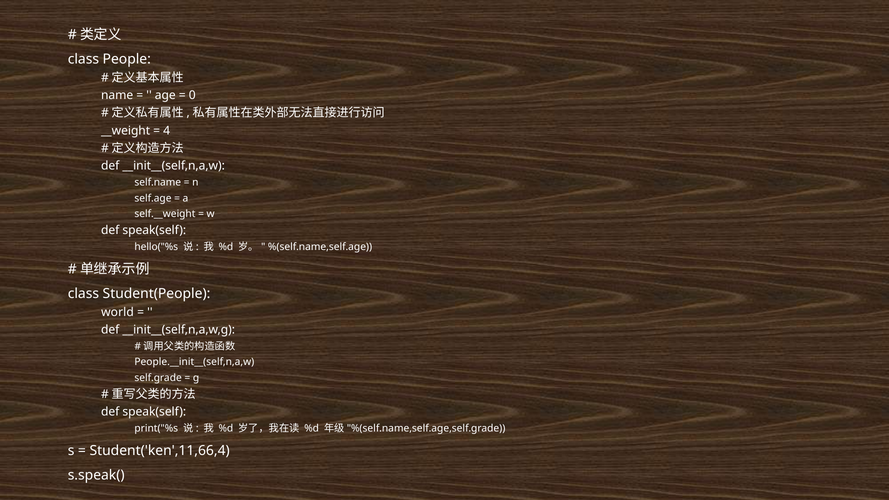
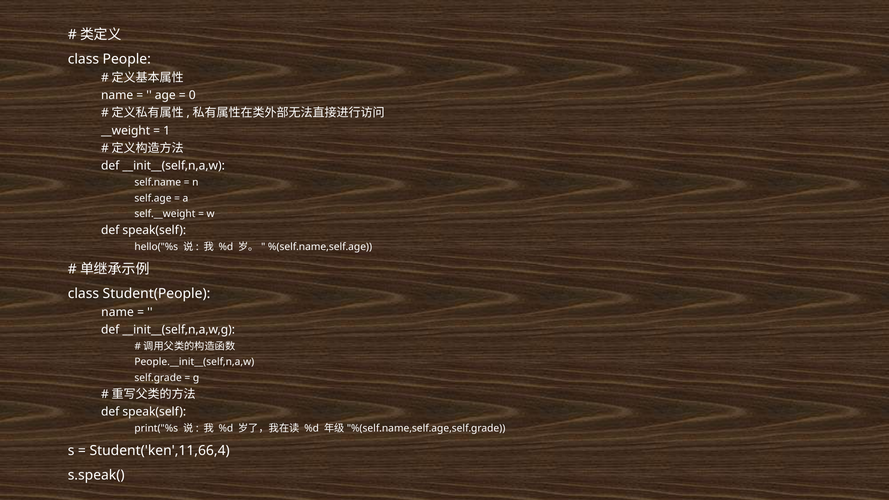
4: 4 -> 1 (167, 131)
world: world -> name (118, 312)
